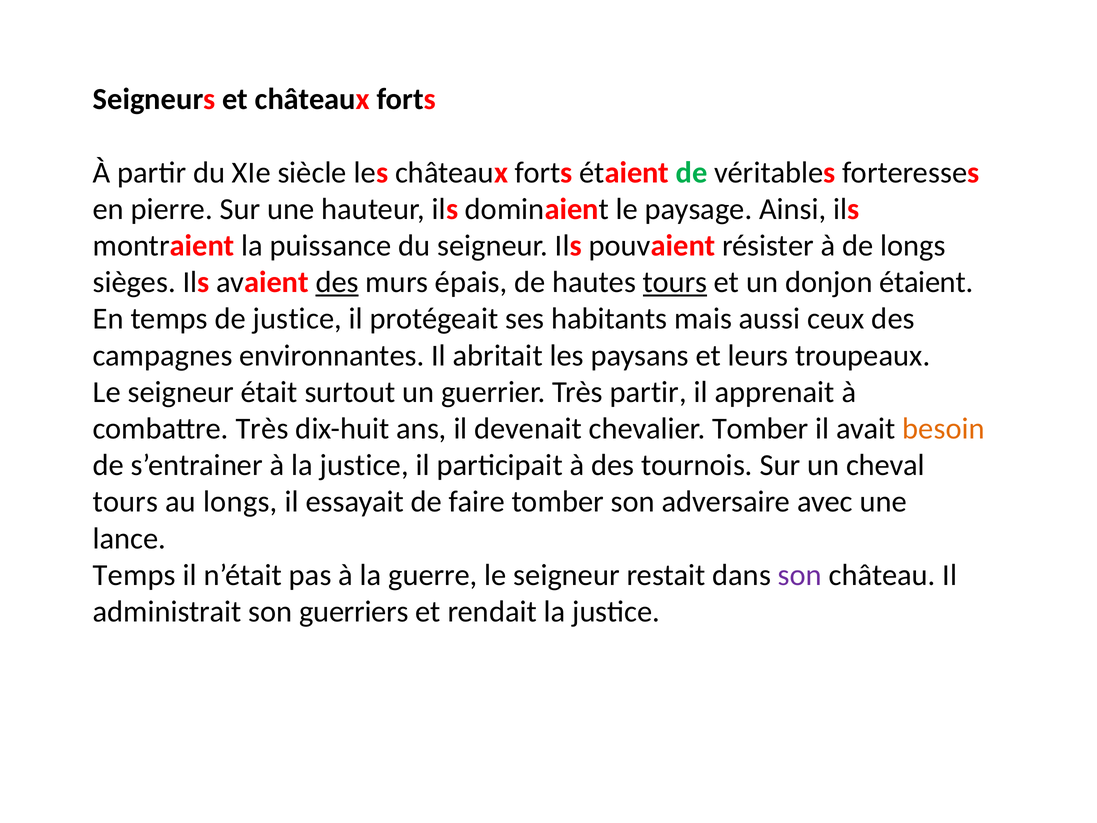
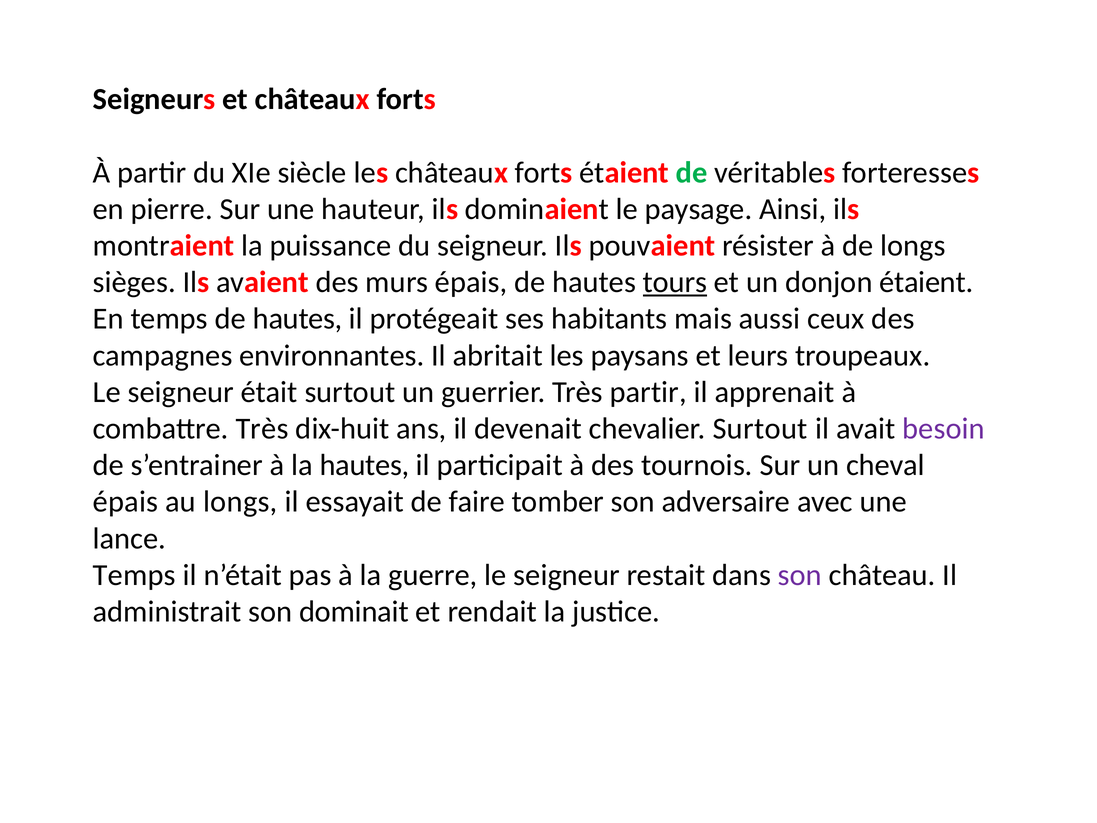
des underline: present -> none (337, 282)
temps de justice: justice -> hautes (298, 319)
chevalier Tomber: Tomber -> Surtout (760, 429)
besoin colour: orange -> purple (944, 429)
à la justice: justice -> hautes (364, 465)
tours: tours -> épais (125, 502)
guerriers: guerriers -> dominait (354, 611)
